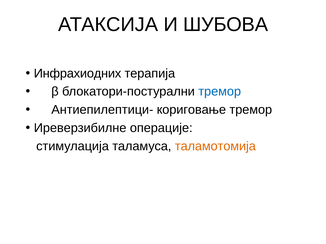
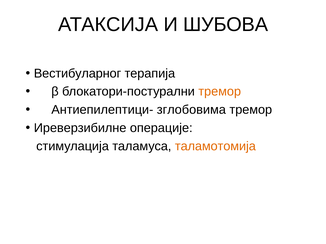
Инфрахиодних: Инфрахиодних -> Вестибуларног (78, 73)
тремор colour: blue -> orange (220, 92)
кориговање: кориговање -> зглобовима (191, 110)
